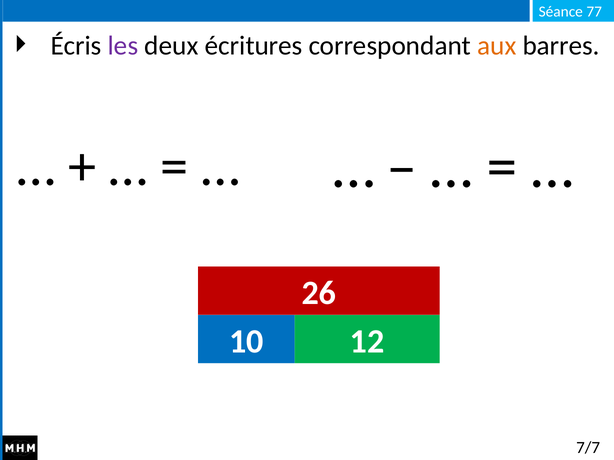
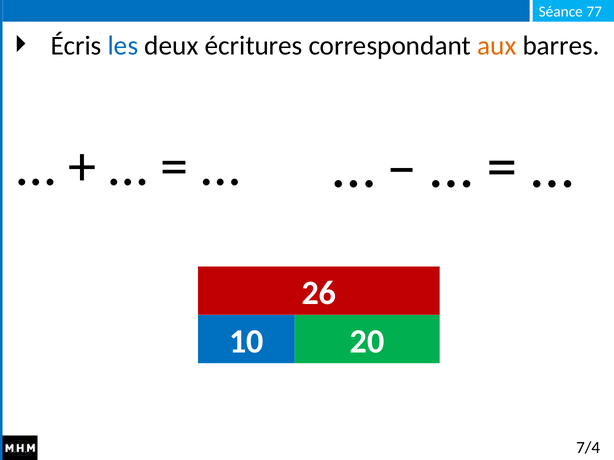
les colour: purple -> blue (123, 46)
12: 12 -> 20 (367, 342)
7/7: 7/7 -> 7/4 (588, 448)
